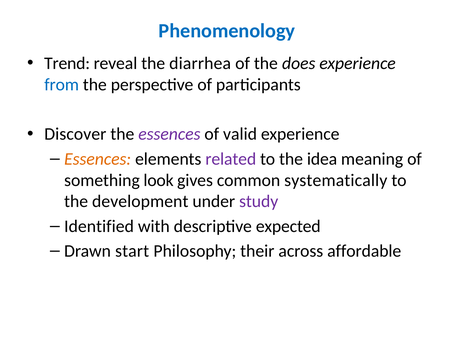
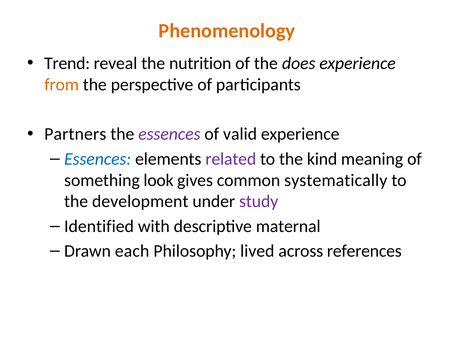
Phenomenology colour: blue -> orange (227, 31)
diarrhea: diarrhea -> nutrition (200, 63)
from colour: blue -> orange (62, 84)
Discover: Discover -> Partners (75, 134)
Essences colour: orange -> blue (98, 159)
idea: idea -> kind (322, 159)
expected: expected -> maternal (288, 226)
start: start -> each (132, 251)
their: their -> lived (257, 251)
affordable: affordable -> references (364, 251)
